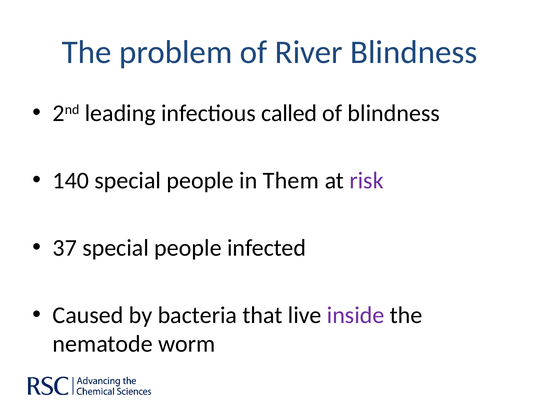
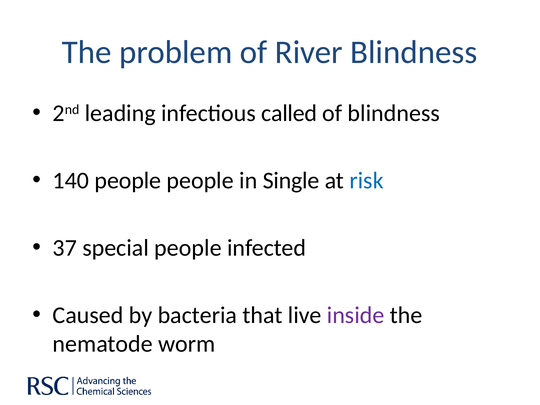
140 special: special -> people (128, 181)
Them: Them -> Single (291, 181)
risk colour: purple -> blue (367, 181)
